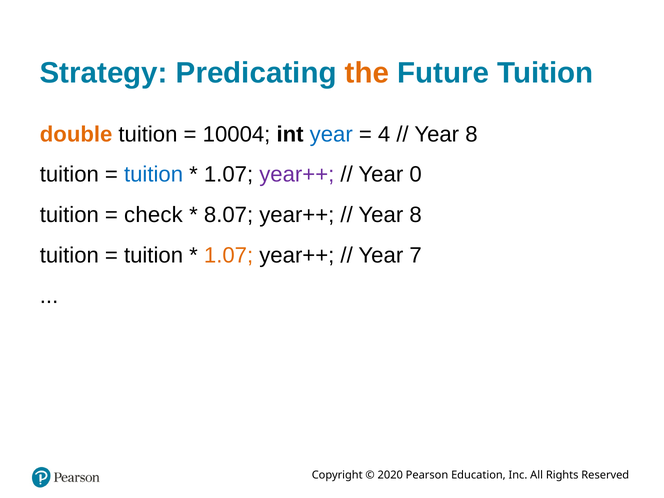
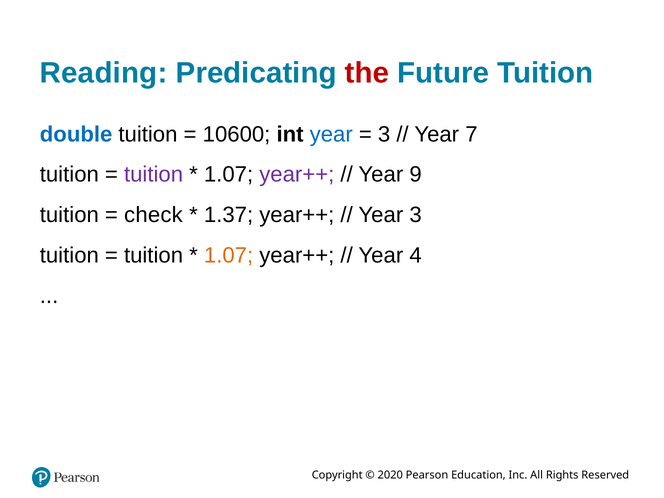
Strategy: Strategy -> Reading (104, 73)
the colour: orange -> red (367, 73)
double colour: orange -> blue (76, 134)
10004: 10004 -> 10600 (237, 134)
4: 4 -> 3 (384, 134)
8: 8 -> 7 (471, 134)
tuition colour: blue -> purple (154, 175)
0: 0 -> 9 (416, 175)
8.07: 8.07 -> 1.37 (229, 215)
8: 8 -> 3 (416, 215)
7: 7 -> 4 (416, 255)
